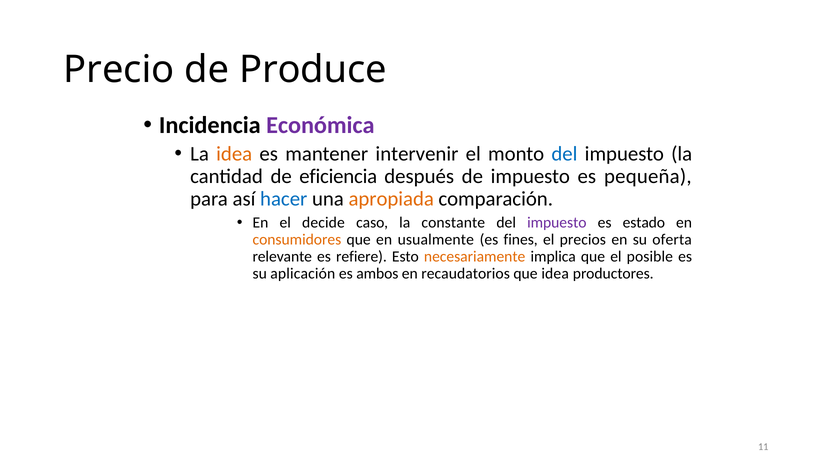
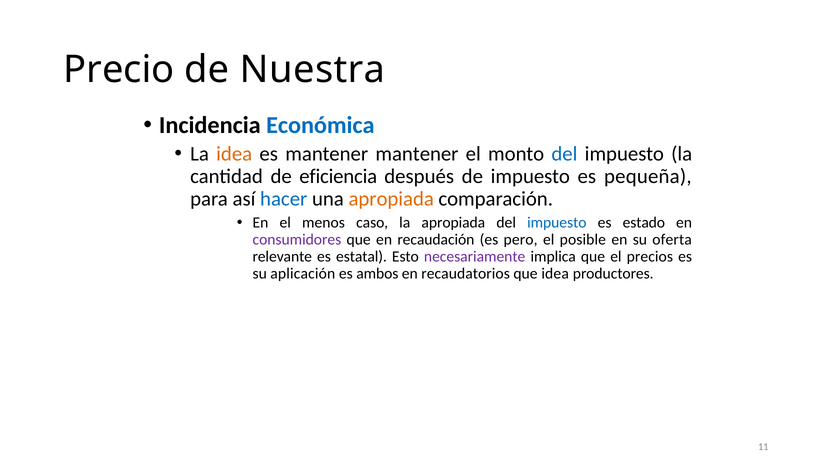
Produce: Produce -> Nuestra (313, 70)
Económica colour: purple -> blue (320, 125)
mantener intervenir: intervenir -> mantener (417, 154)
decide: decide -> menos (324, 223)
la constante: constante -> apropiada (453, 223)
impuesto colour: purple -> blue (557, 223)
consumidores colour: orange -> purple (297, 240)
usualmente: usualmente -> recaudación (436, 240)
fines: fines -> pero (521, 240)
precios: precios -> posible (583, 240)
refiere: refiere -> estatal (361, 257)
necesariamente colour: orange -> purple (475, 257)
posible: posible -> precios (650, 257)
